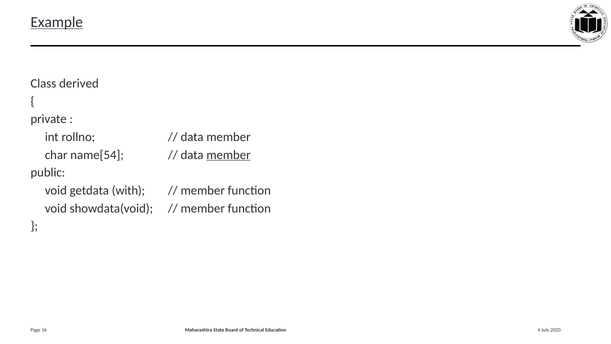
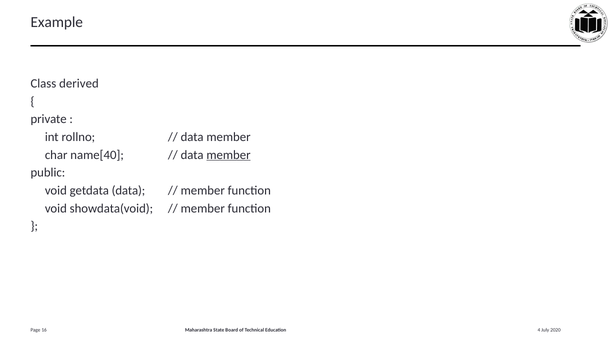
Example underline: present -> none (57, 22)
name[54: name[54 -> name[40 (97, 155)
getdata with: with -> data (128, 190)
